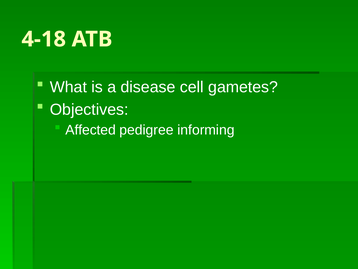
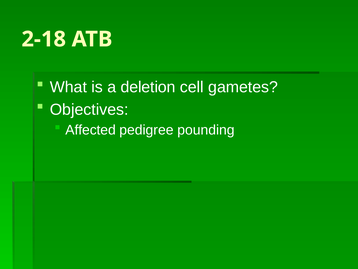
4-18: 4-18 -> 2-18 (44, 39)
disease: disease -> deletion (148, 87)
informing: informing -> pounding (206, 130)
